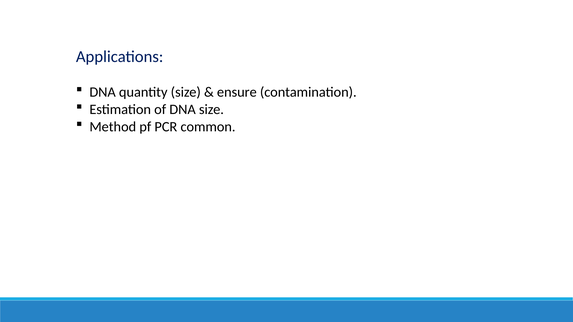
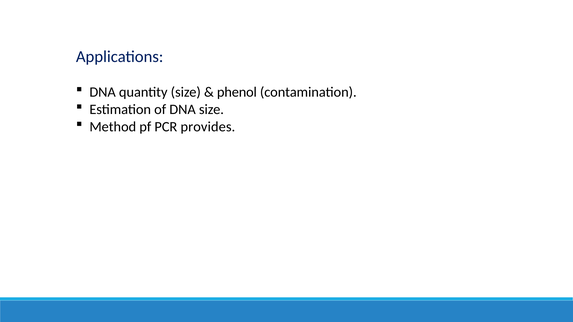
ensure: ensure -> phenol (237, 92)
common: common -> provides (208, 127)
